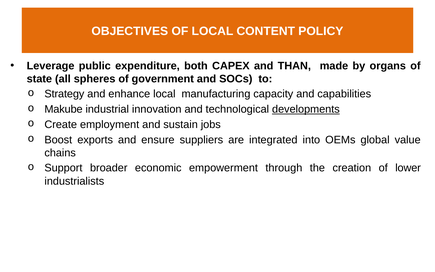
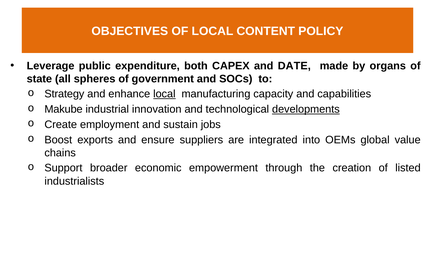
THAN: THAN -> DATE (294, 66)
local underline: none -> present (164, 94)
lower: lower -> listed (408, 168)
